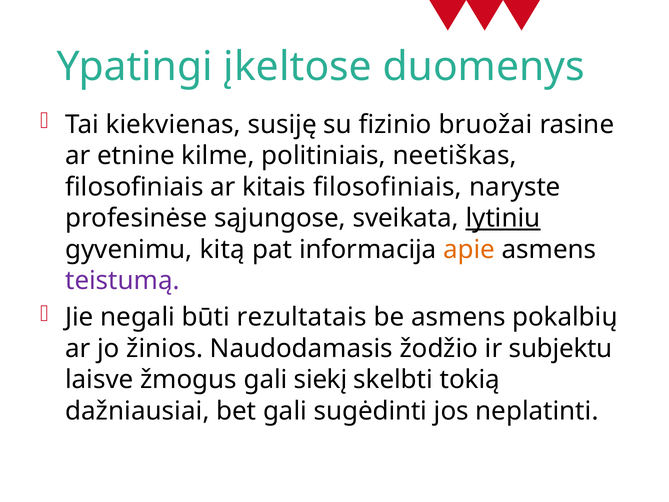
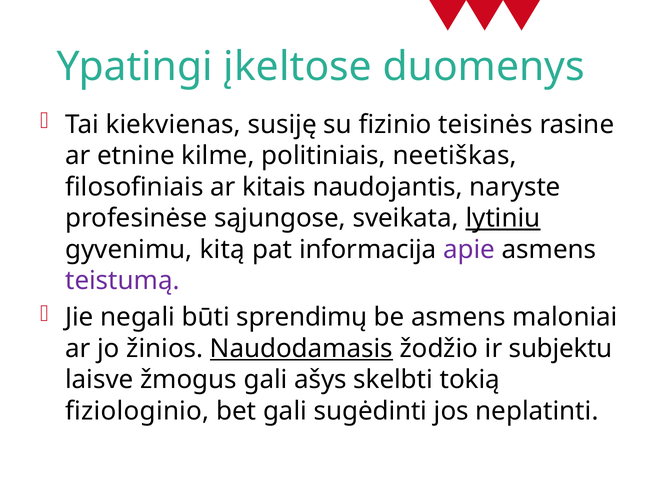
bruožai: bruožai -> teisinės (486, 125)
kitais filosofiniais: filosofiniais -> naudojantis (388, 187)
apie colour: orange -> purple (469, 249)
rezultatais: rezultatais -> sprendimų (302, 317)
pokalbių: pokalbių -> maloniai (565, 317)
Naudodamasis underline: none -> present (301, 348)
siekį: siekį -> ašys (320, 380)
dažniausiai: dažniausiai -> fiziologinio (137, 411)
